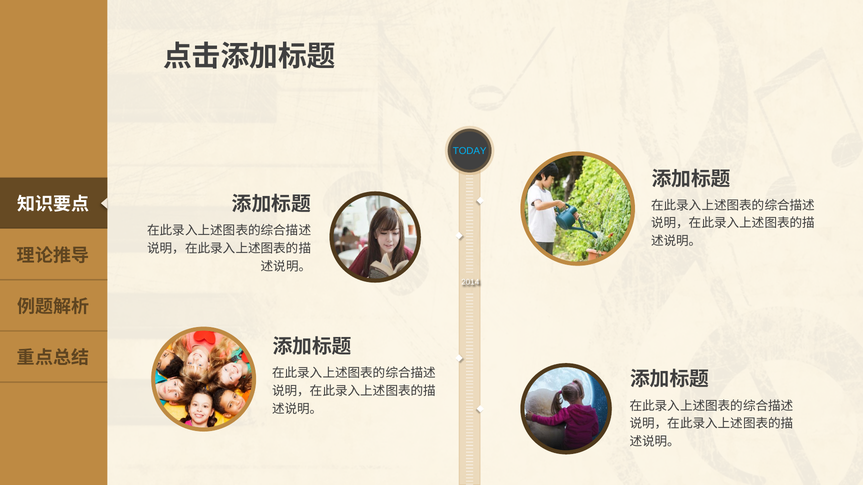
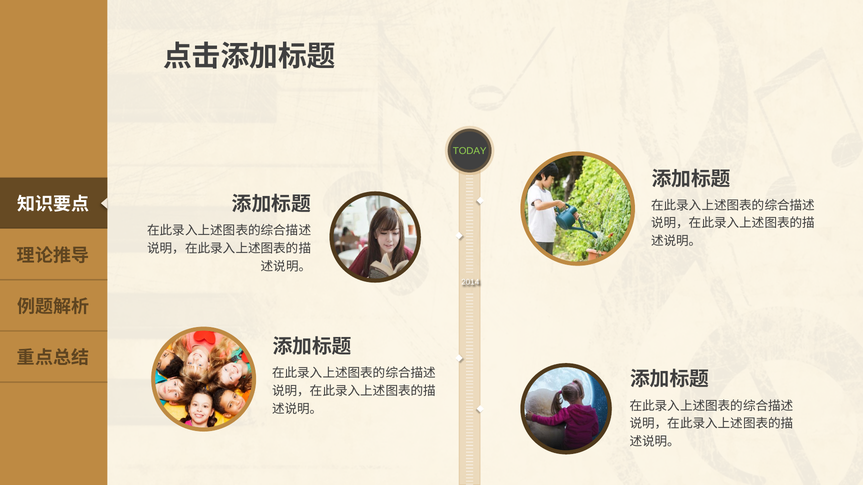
TODAY colour: light blue -> light green (470, 151)
